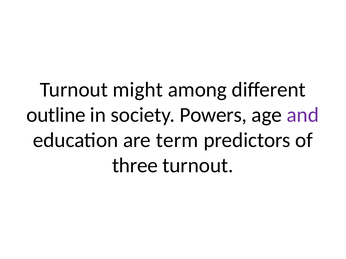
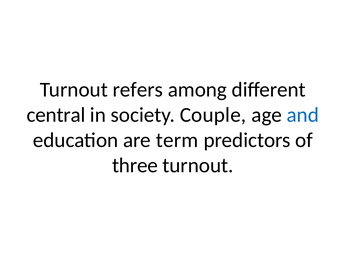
might: might -> refers (138, 90)
outline: outline -> central (56, 115)
Powers: Powers -> Couple (213, 115)
and colour: purple -> blue (303, 115)
